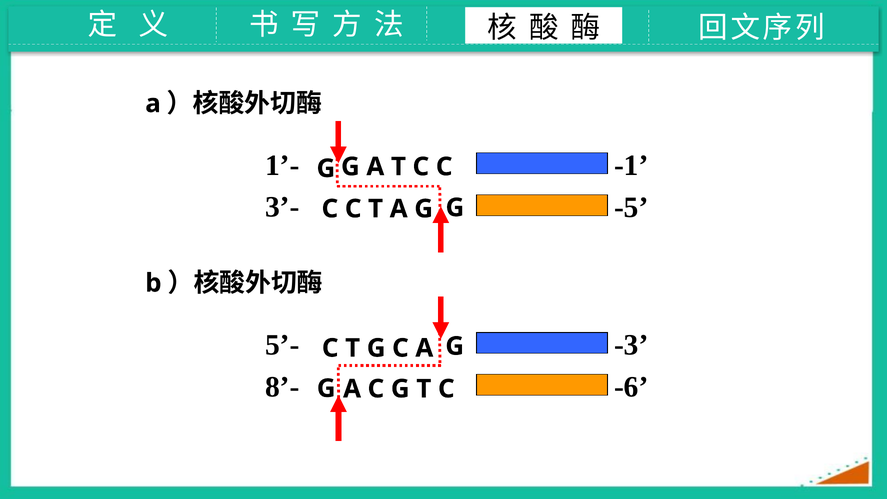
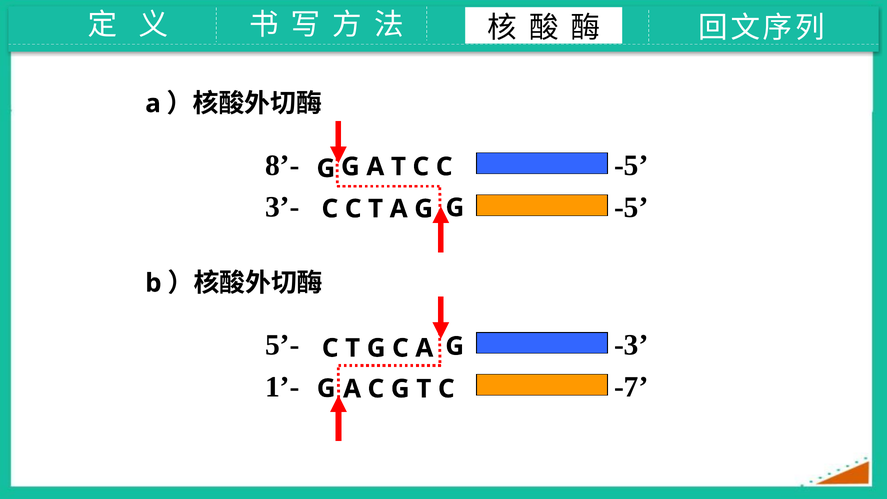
1’-: 1’- -> 8’- (282, 165)
-1: -1 -> -5 (631, 165)
8’-: 8’- -> 1’- (282, 387)
-6: -6 -> -7 (631, 387)
